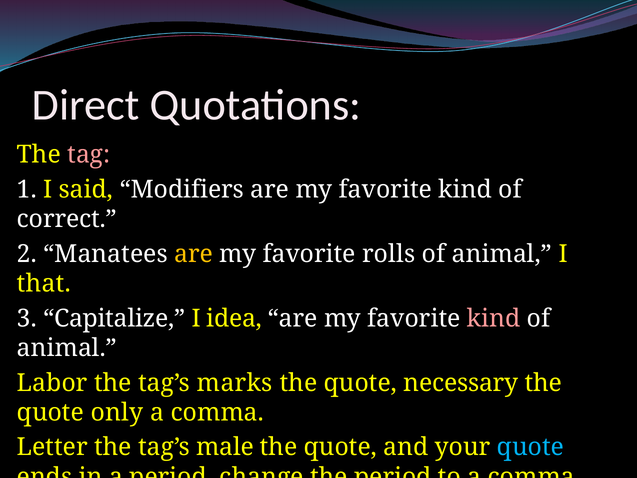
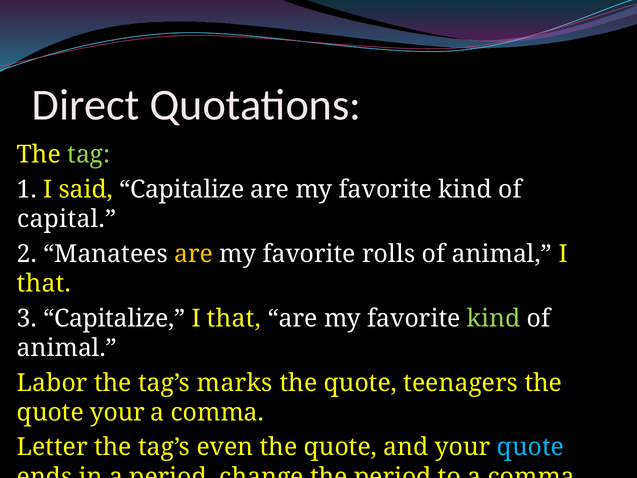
tag colour: pink -> light green (89, 155)
said Modifiers: Modifiers -> Capitalize (182, 189)
correct: correct -> capital (67, 219)
idea: idea -> that (234, 318)
kind colour: pink -> light green (494, 318)
necessary: necessary -> teenagers (461, 383)
quote only: only -> your (117, 412)
male: male -> even (225, 447)
